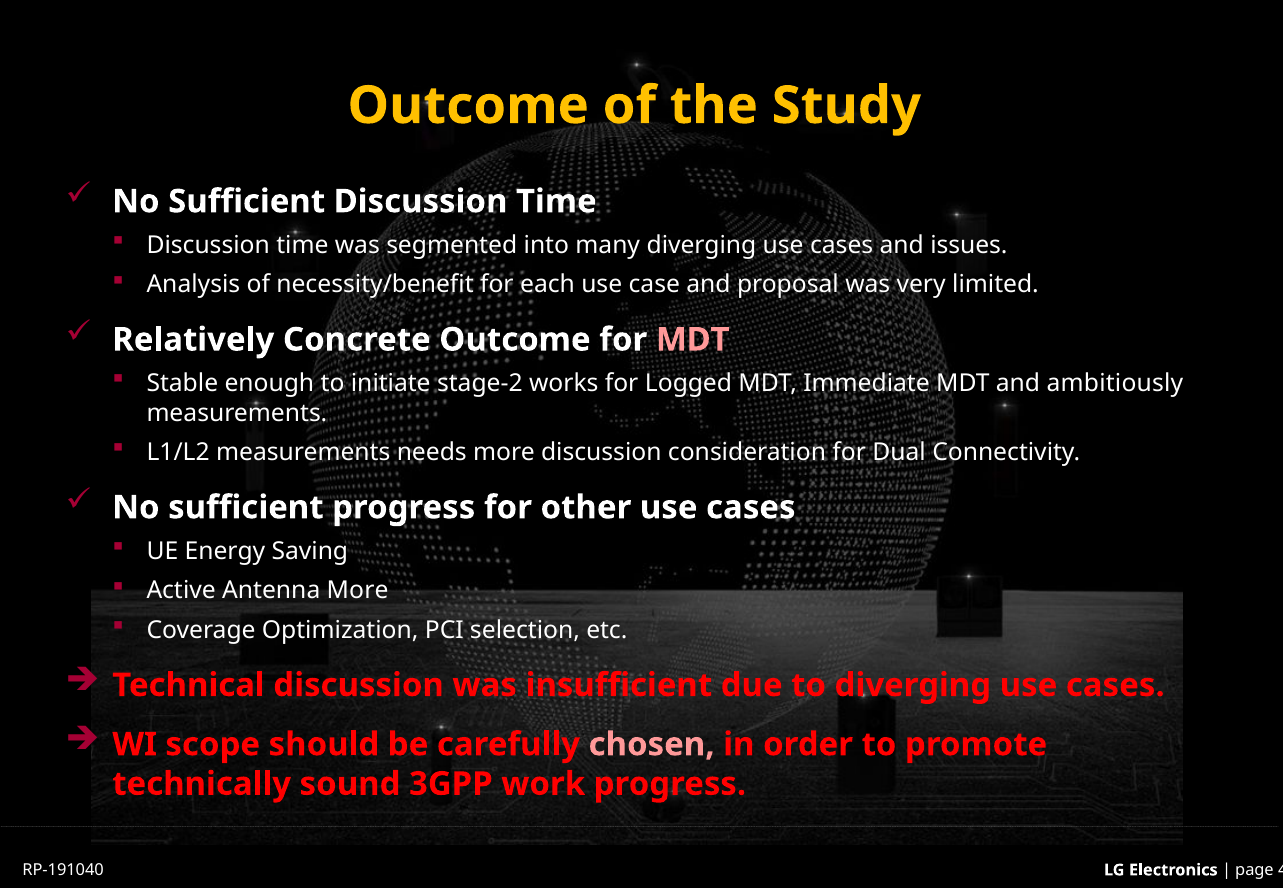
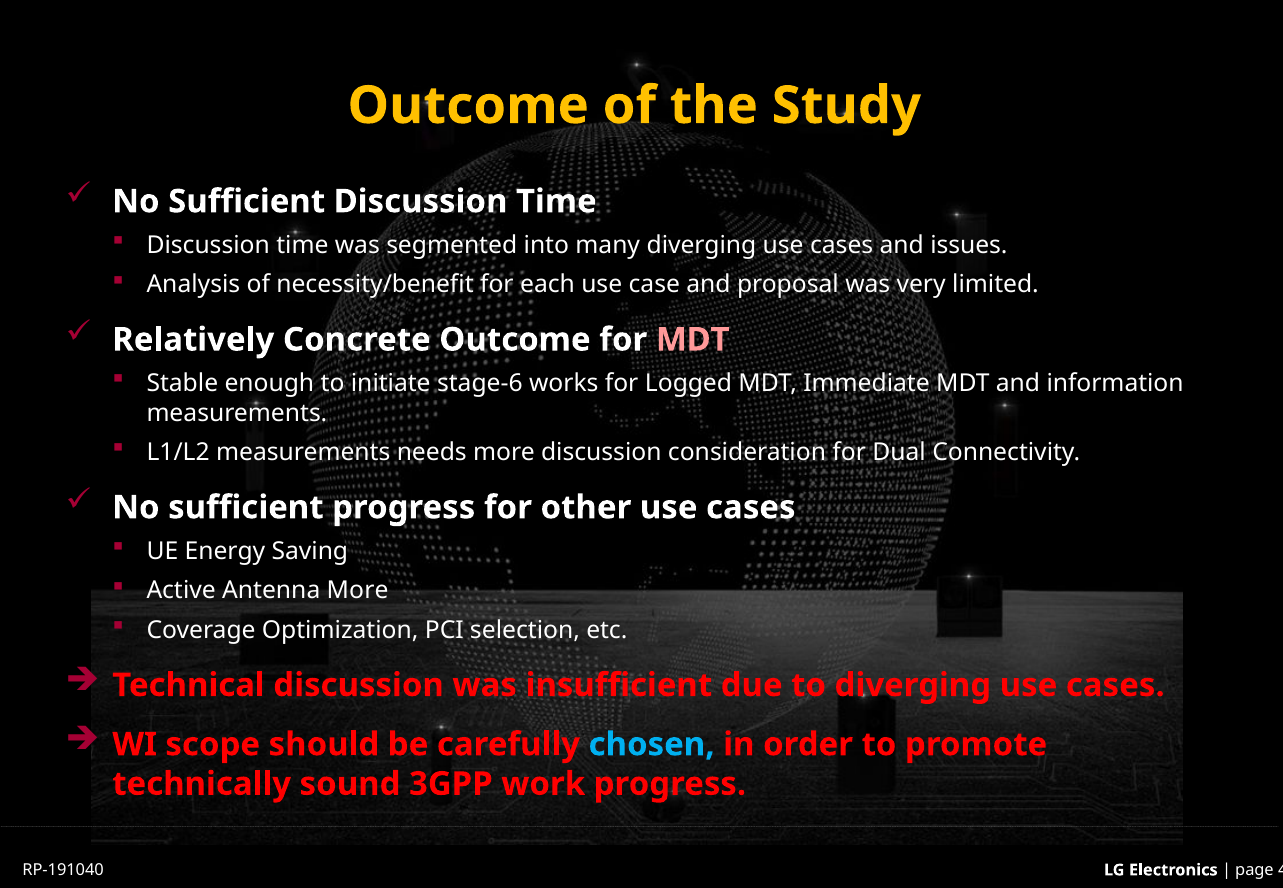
stage-2: stage-2 -> stage-6 (480, 384)
ambitiously: ambitiously -> information (1115, 384)
chosen colour: pink -> light blue (652, 745)
